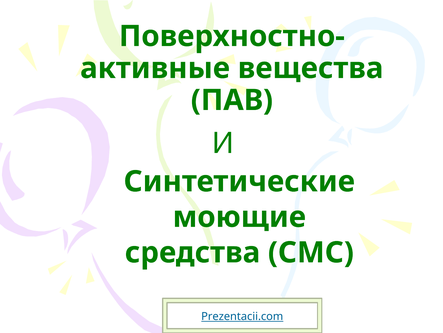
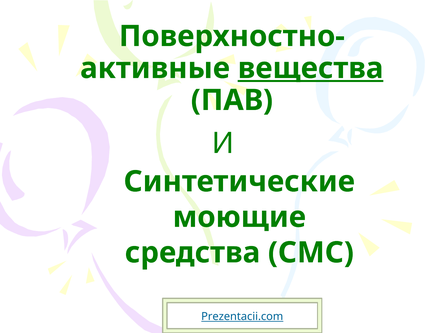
вещества underline: none -> present (311, 68)
